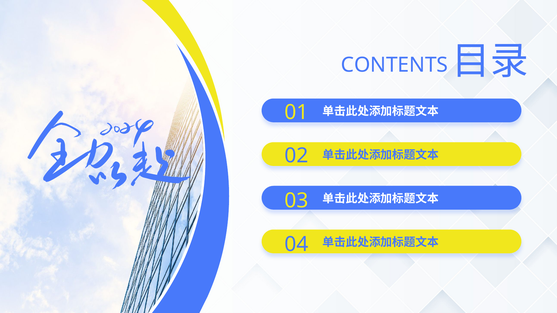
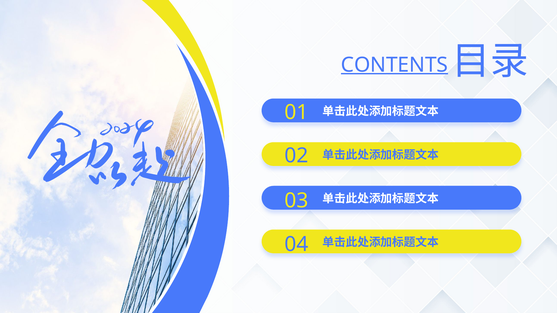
CONTENTS underline: none -> present (394, 65)
